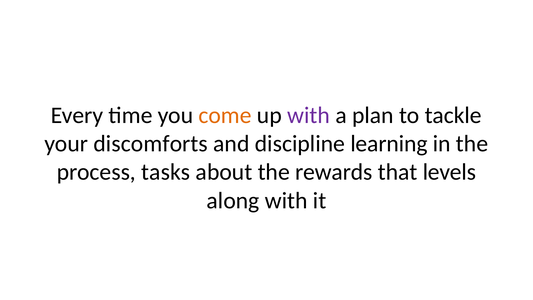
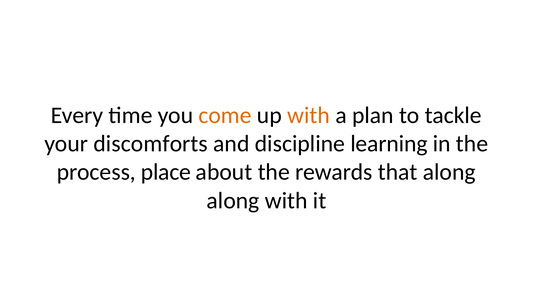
with colour: purple -> orange (309, 115)
tasks: tasks -> place (166, 172)
that levels: levels -> along (449, 172)
